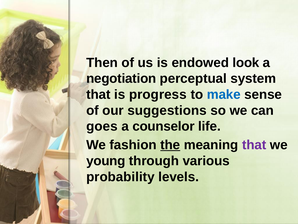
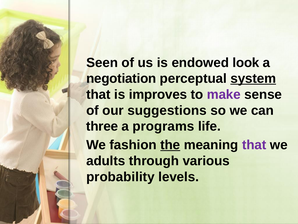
Then: Then -> Seen (102, 63)
system underline: none -> present (253, 78)
progress: progress -> improves (158, 94)
make colour: blue -> purple (224, 94)
goes: goes -> three (102, 126)
counselor: counselor -> programs (163, 126)
young: young -> adults (106, 161)
